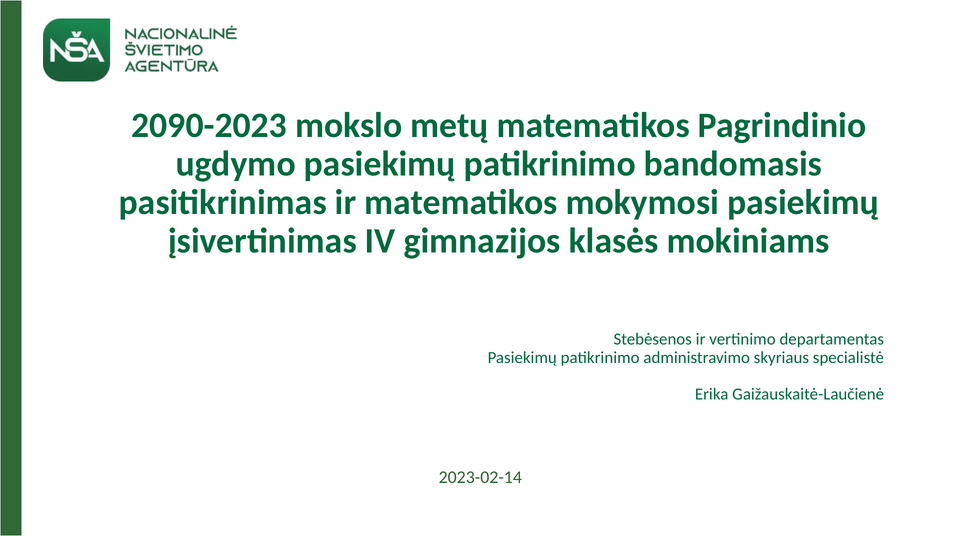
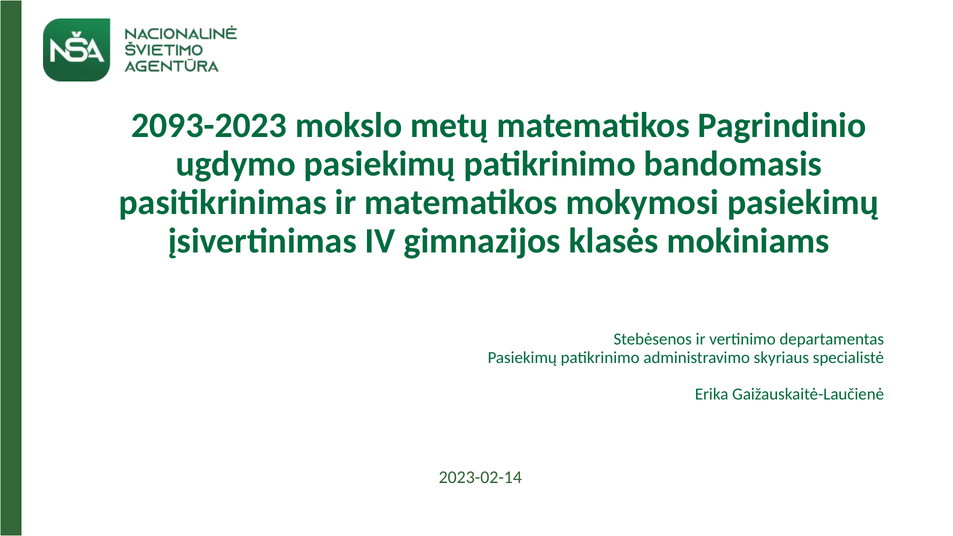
2090-2023: 2090-2023 -> 2093-2023 (209, 125)
